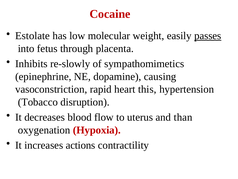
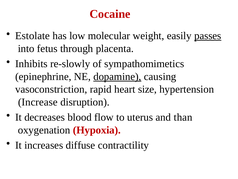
dopamine underline: none -> present (117, 76)
this: this -> size (147, 89)
Tobacco: Tobacco -> Increase (38, 102)
actions: actions -> diffuse (80, 145)
